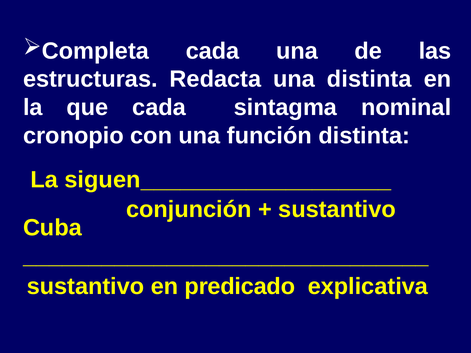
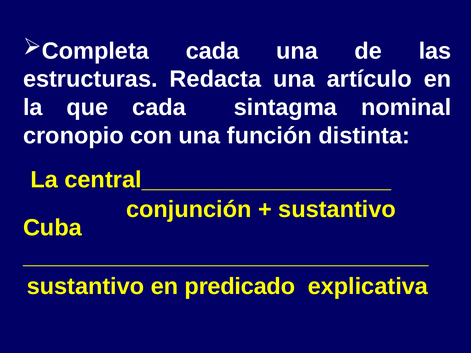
una distinta: distinta -> artículo (369, 79)
siguen___________________: siguen___________________ -> central___________________ (228, 180)
